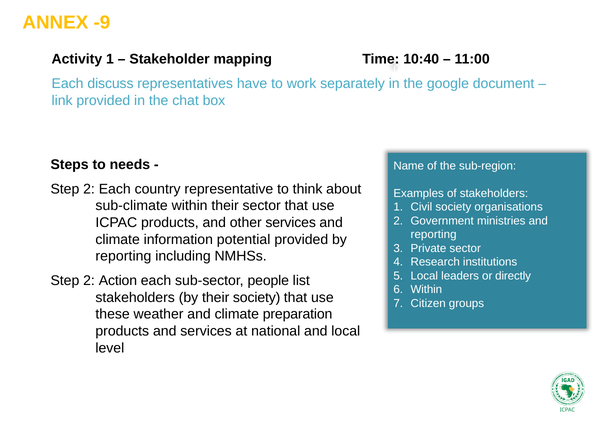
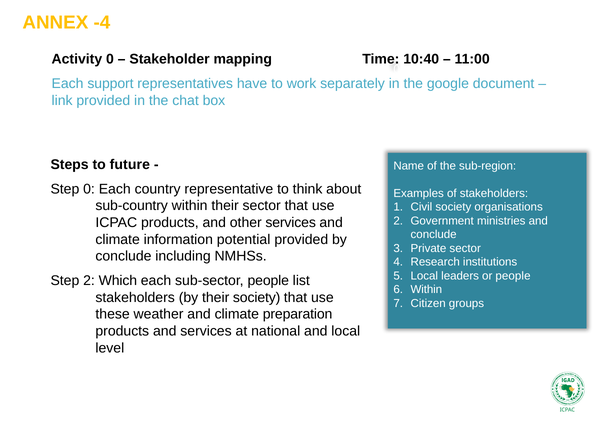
-9: -9 -> -4 (102, 23)
Activity 1: 1 -> 0 (110, 59)
discuss: discuss -> support (110, 84)
needs: needs -> future (130, 165)
2: 2 -> 0 (89, 189)
sub-climate: sub-climate -> sub-country (132, 206)
reporting: reporting -> conclude (434, 235)
reporting: reporting -> conclude (123, 257)
or directly: directly -> people (513, 276)
Action: Action -> Which (118, 281)
